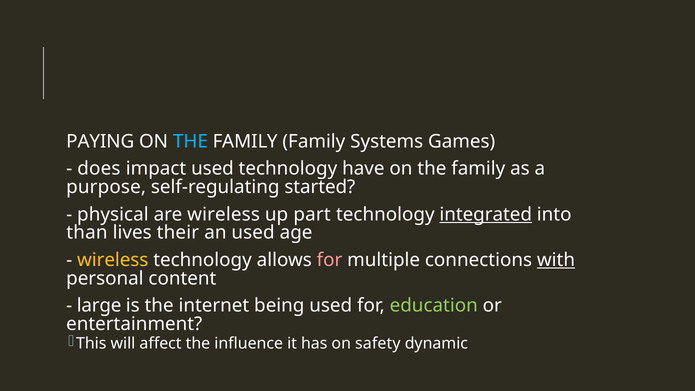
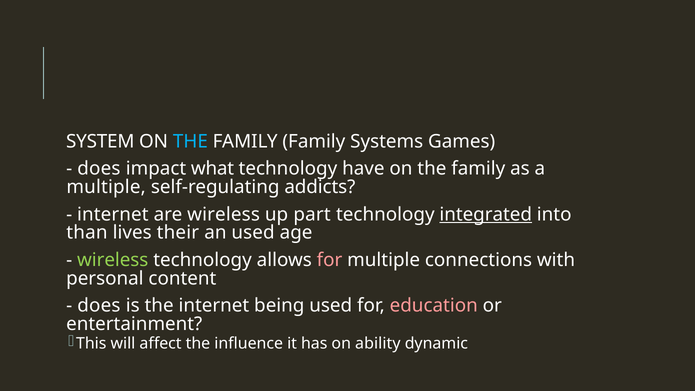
PAYING: PAYING -> SYSTEM (100, 141)
impact used: used -> what (213, 169)
purpose: purpose -> multiple (106, 187)
started: started -> addicts (320, 187)
physical: physical -> internet (113, 214)
wireless colour: yellow -> light green (113, 260)
with underline: present -> none (556, 260)
large: large -> does (99, 306)
education colour: light green -> pink (434, 306)
safety: safety -> ability (378, 344)
